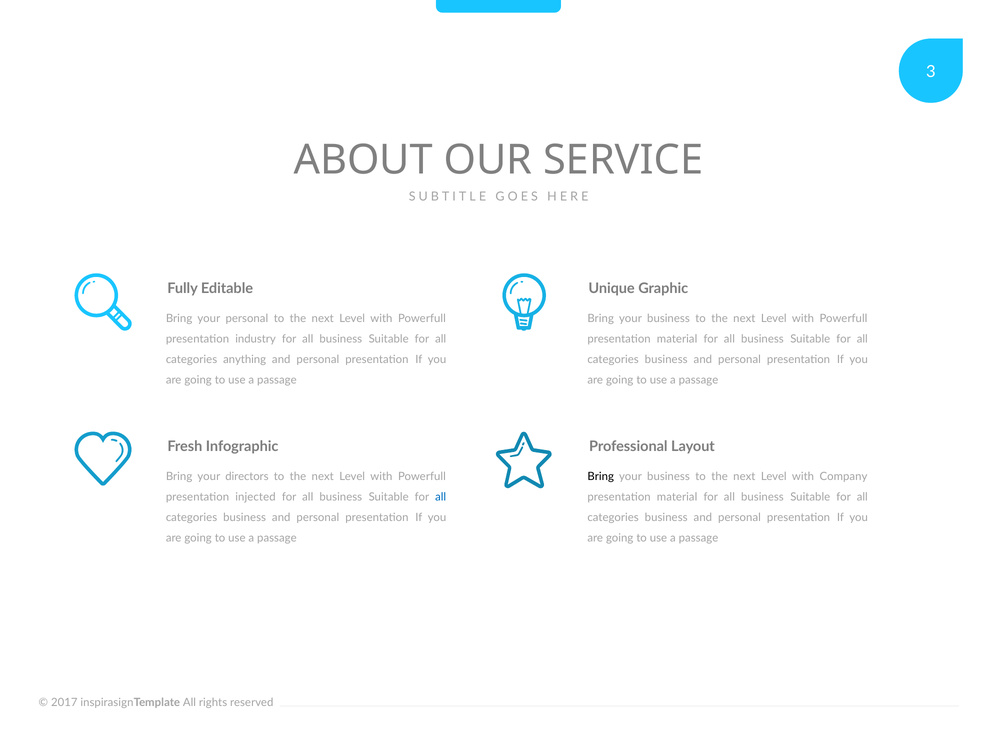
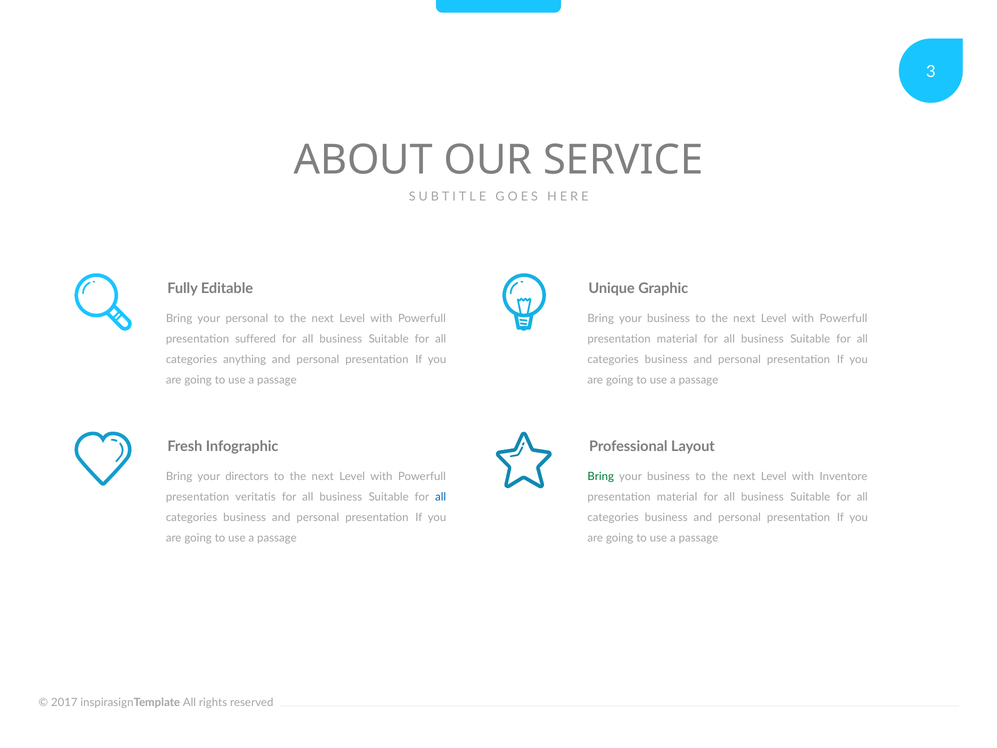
industry: industry -> suffered (256, 339)
Bring colour: black -> green (601, 476)
Company: Company -> Inventore (844, 476)
injected: injected -> veritatis (255, 497)
